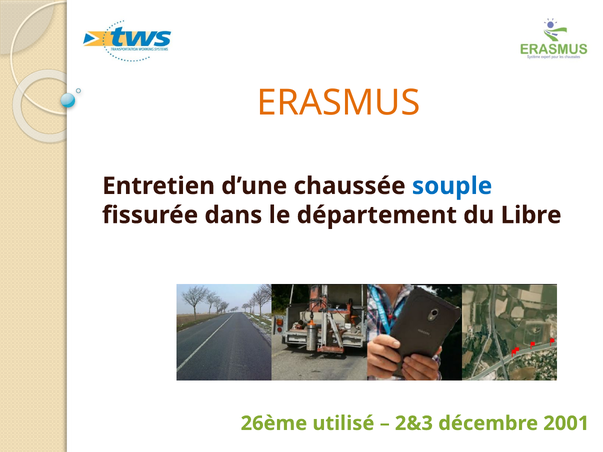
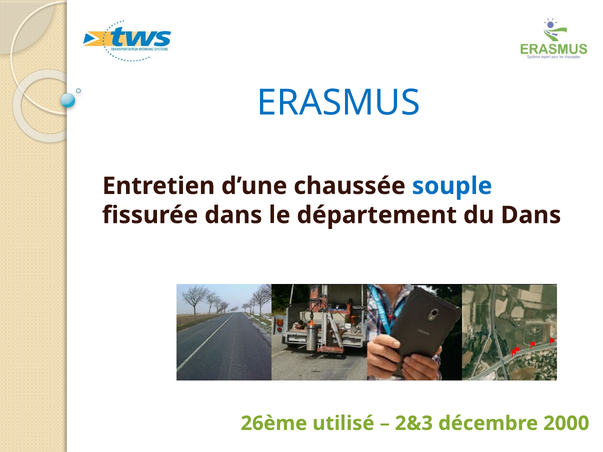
ERASMUS colour: orange -> blue (339, 103)
du Libre: Libre -> Dans (531, 215)
2001: 2001 -> 2000 (566, 424)
